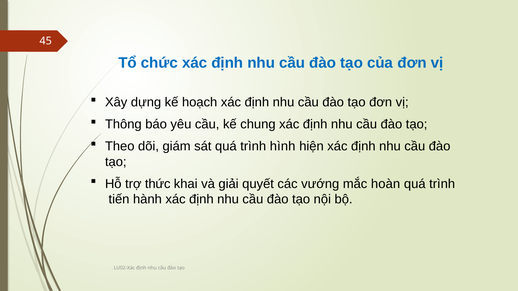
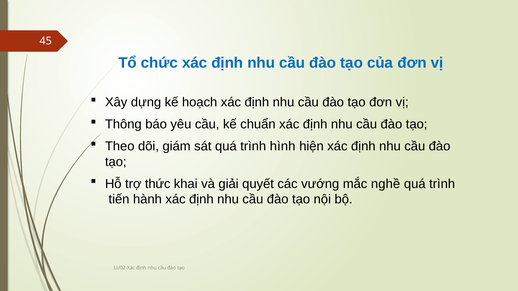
chung: chung -> chuẩn (258, 124)
hoàn: hoàn -> nghề (386, 184)
